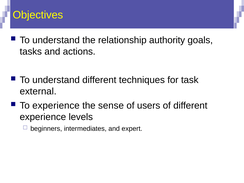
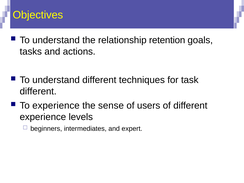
authority: authority -> retention (167, 40)
external: external -> different (38, 91)
